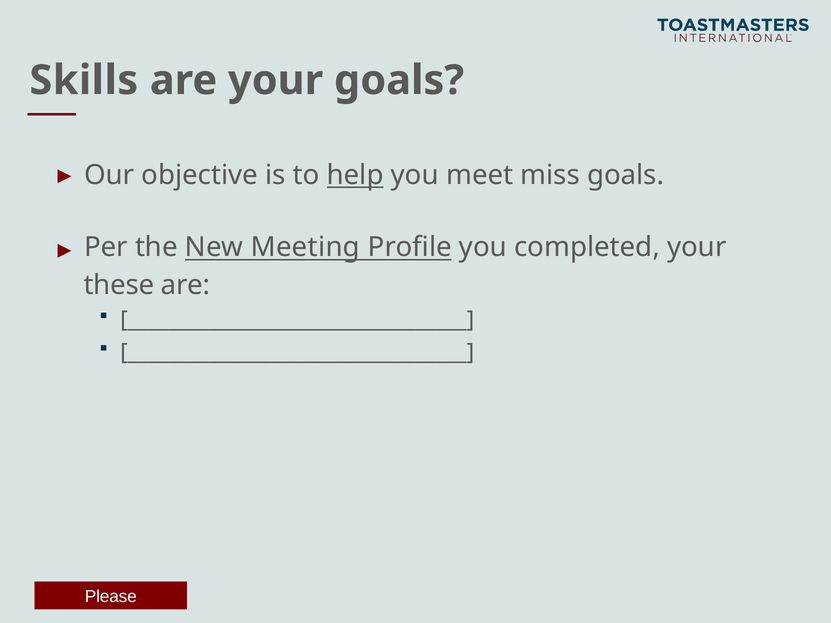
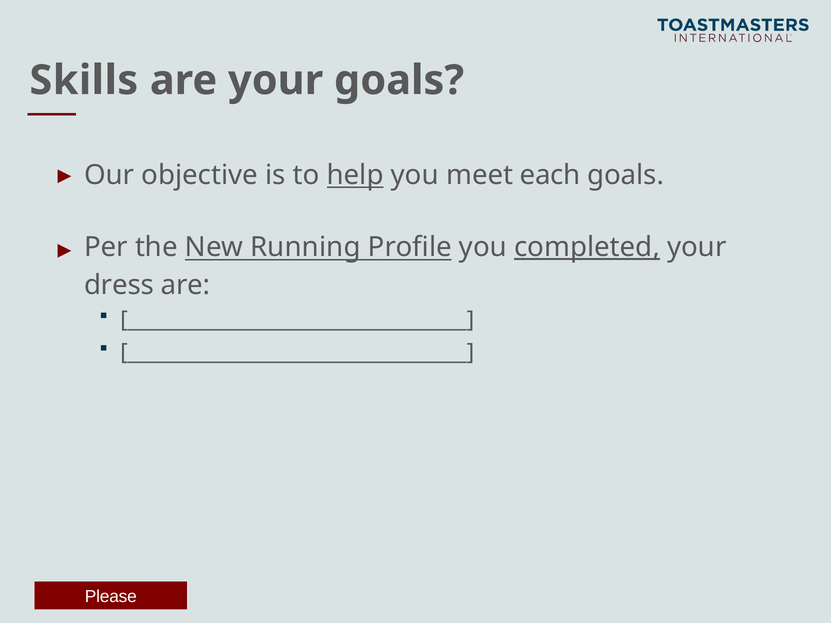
miss: miss -> each (550, 175)
Meeting: Meeting -> Running (305, 247)
completed underline: none -> present (587, 247)
these: these -> dress (119, 285)
